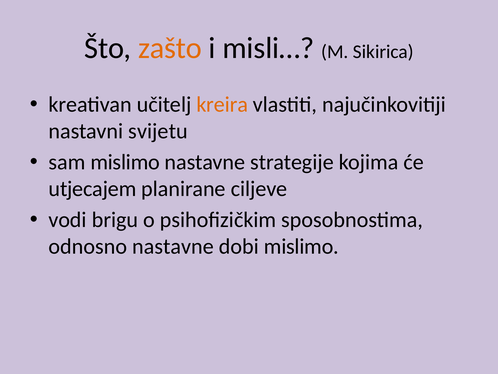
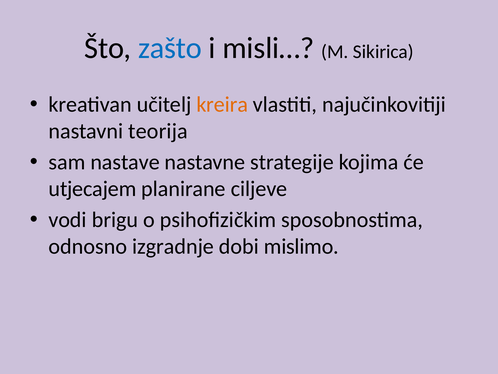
zašto colour: orange -> blue (170, 48)
svijetu: svijetu -> teorija (158, 131)
sam mislimo: mislimo -> nastave (125, 162)
odnosno nastavne: nastavne -> izgradnje (173, 246)
